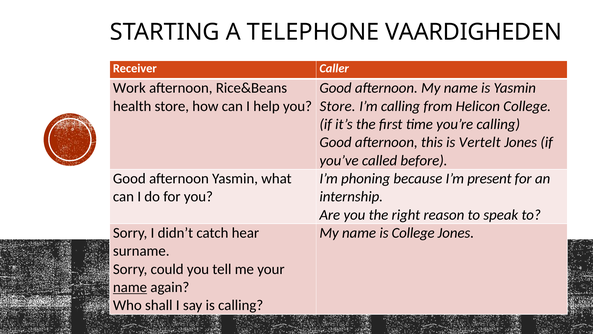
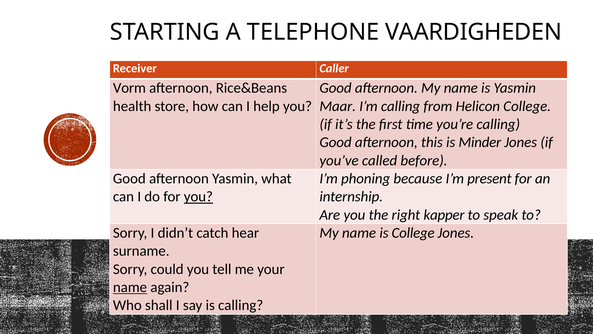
Work: Work -> Vorm (129, 88)
Store: Store -> Maar (338, 106)
Vertelt: Vertelt -> Minder (480, 142)
you underline: none -> present (198, 196)
reason: reason -> kapper (444, 215)
